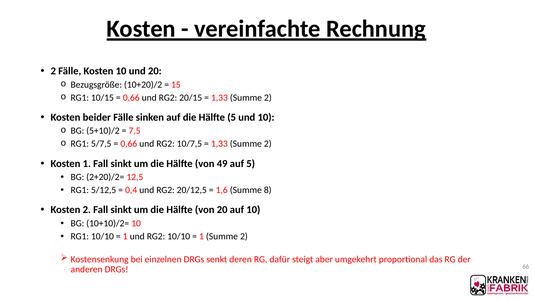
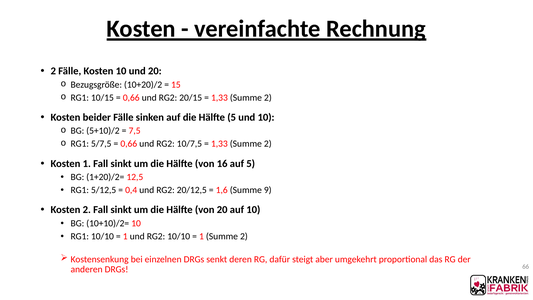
49: 49 -> 16 (222, 163)
2+20)/2=: 2+20)/2= -> 1+20)/2= (105, 177)
8: 8 -> 9 (268, 190)
